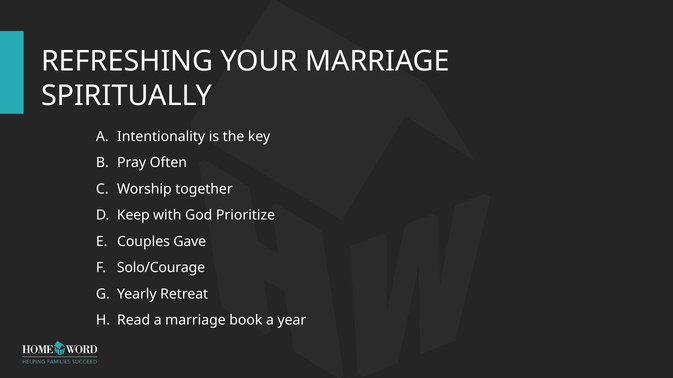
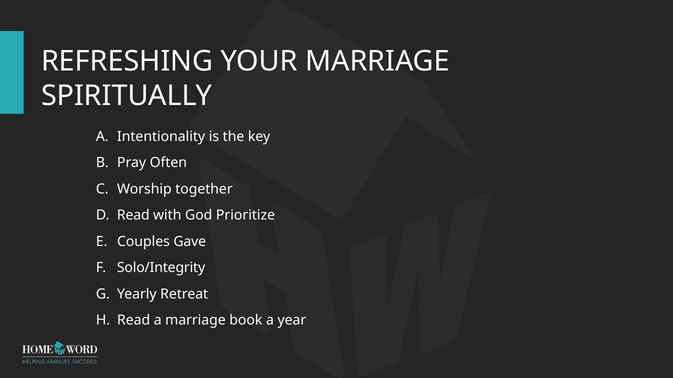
Keep: Keep -> Read (133, 215)
Solo/Courage: Solo/Courage -> Solo/Integrity (161, 268)
